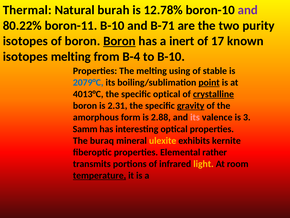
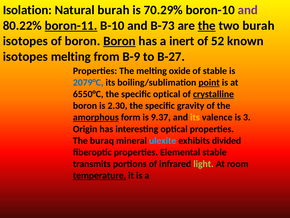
Thermal: Thermal -> Isolation (27, 10)
12.78%: 12.78% -> 70.29% (163, 10)
boron-11 underline: none -> present (71, 26)
B-71: B-71 -> B-73 (163, 26)
the underline: none -> present (207, 26)
two purity: purity -> burah (258, 26)
17: 17 -> 52 (218, 41)
B-4: B-4 -> B-9 (131, 56)
to B-10: B-10 -> B-27 (171, 56)
using: using -> oxide (180, 71)
4013°C: 4013°C -> 6550°C (88, 94)
2.31: 2.31 -> 2.30 (117, 106)
gravity underline: present -> none (191, 106)
amorphous underline: none -> present (96, 117)
2.88: 2.88 -> 9.37 (161, 117)
its colour: pink -> yellow (195, 117)
Samm: Samm -> Origin (85, 129)
ulexite colour: yellow -> light blue (163, 140)
kernite: kernite -> divided (226, 140)
Elemental rather: rather -> stable (215, 152)
light colour: yellow -> light green (203, 164)
